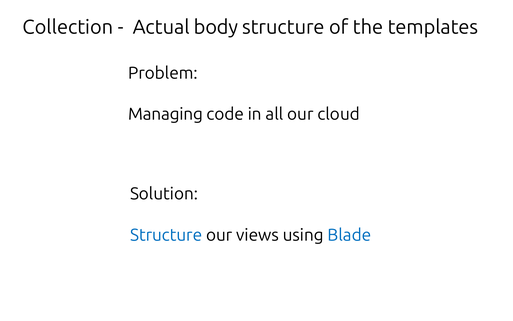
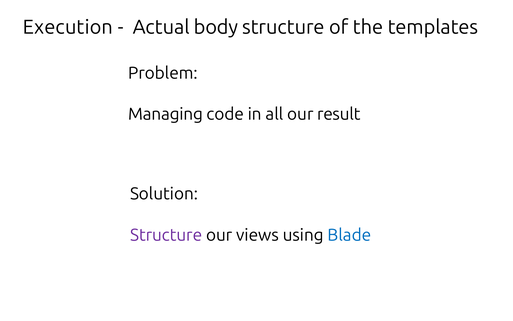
Collection: Collection -> Execution (68, 27)
cloud: cloud -> result (339, 114)
Structure colour: blue -> purple (166, 235)
